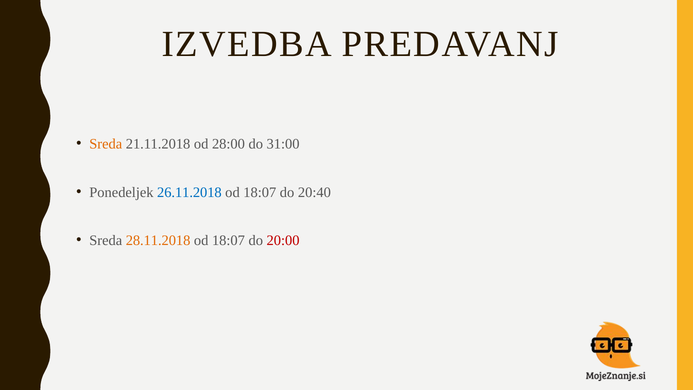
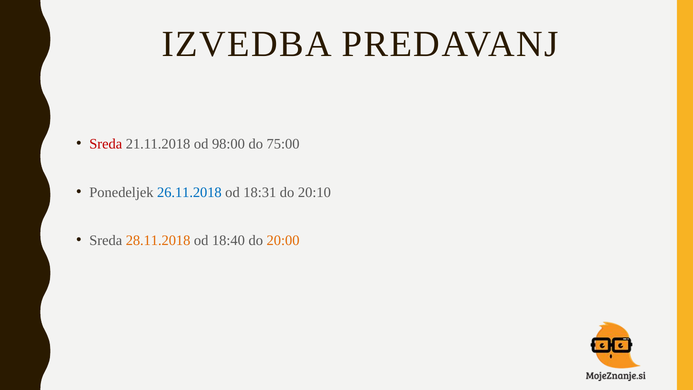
Sreda colour: orange -> red (106, 144)
28:00: 28:00 -> 98:00 (228, 144)
31:00: 31:00 -> 75:00 (283, 144)
18:07: 18:07 -> 18:31 (260, 192)
20:40: 20:40 -> 20:10 (314, 192)
18:07: 18:07 -> 18:40 (228, 240)
20:00 colour: red -> orange (283, 240)
